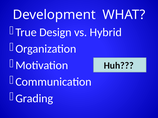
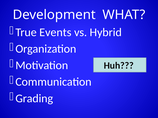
Design: Design -> Events (55, 32)
